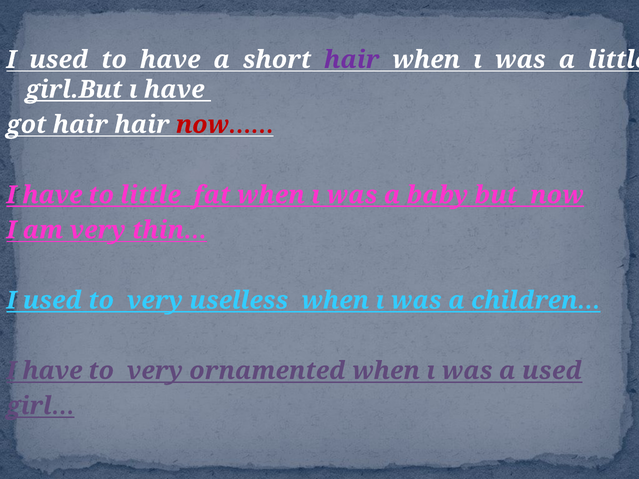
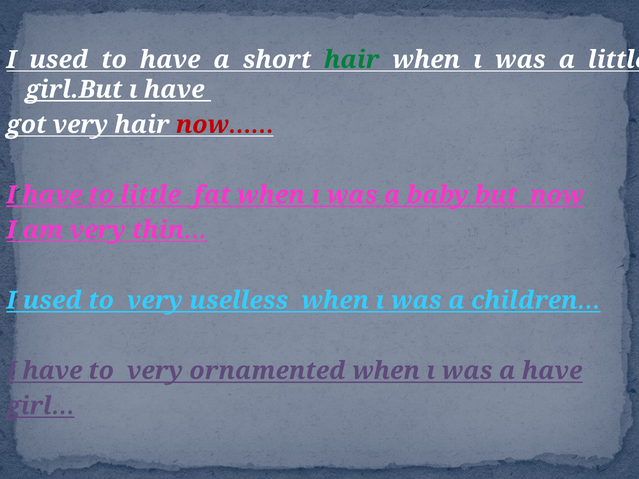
hair colour: purple -> green (352, 60)
got hair: hair -> very (80, 125)
a used: used -> have (552, 371)
